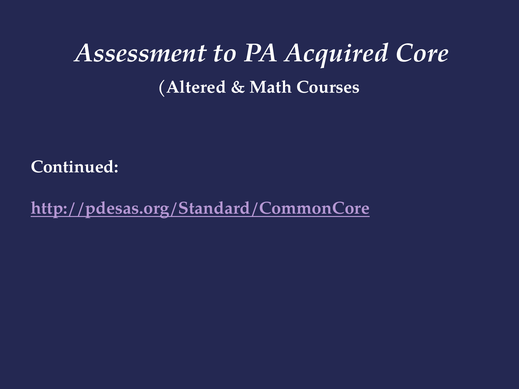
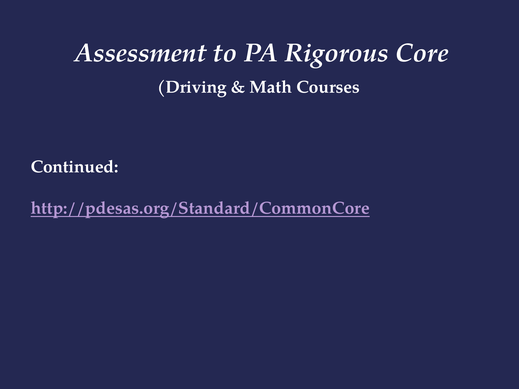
Acquired: Acquired -> Rigorous (337, 53)
Altered: Altered -> Driving (192, 87)
